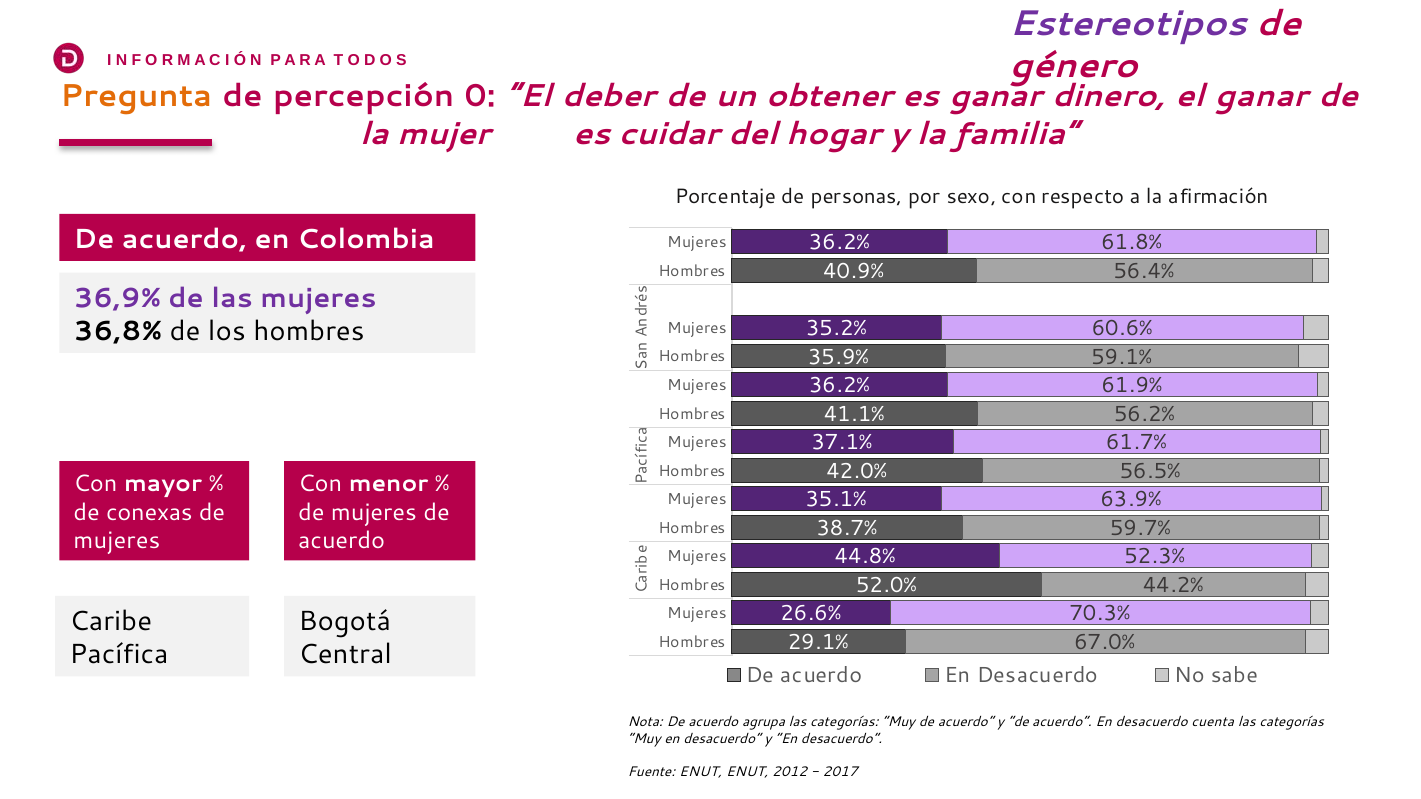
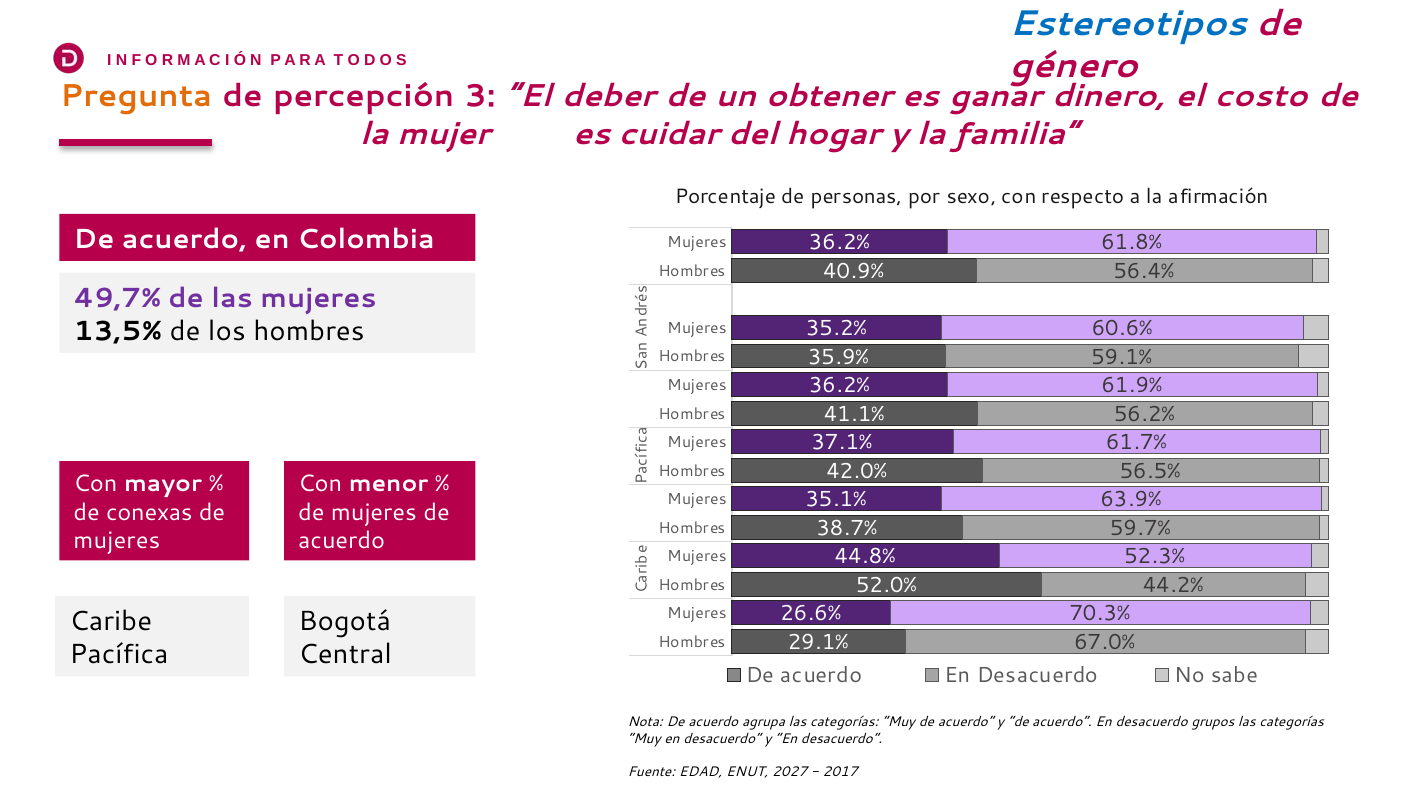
Estereotipos colour: purple -> blue (1128, 23)
0: 0 -> 3 (480, 97)
el ganar: ganar -> costo (1261, 97)
36,9%: 36,9% -> 49,7% (117, 298)
36,8%: 36,8% -> 13,5% (118, 331)
cuenta: cuenta -> grupos (1213, 723)
Fuente ENUT: ENUT -> EDAD (701, 772)
2012: 2012 -> 2027 (790, 772)
